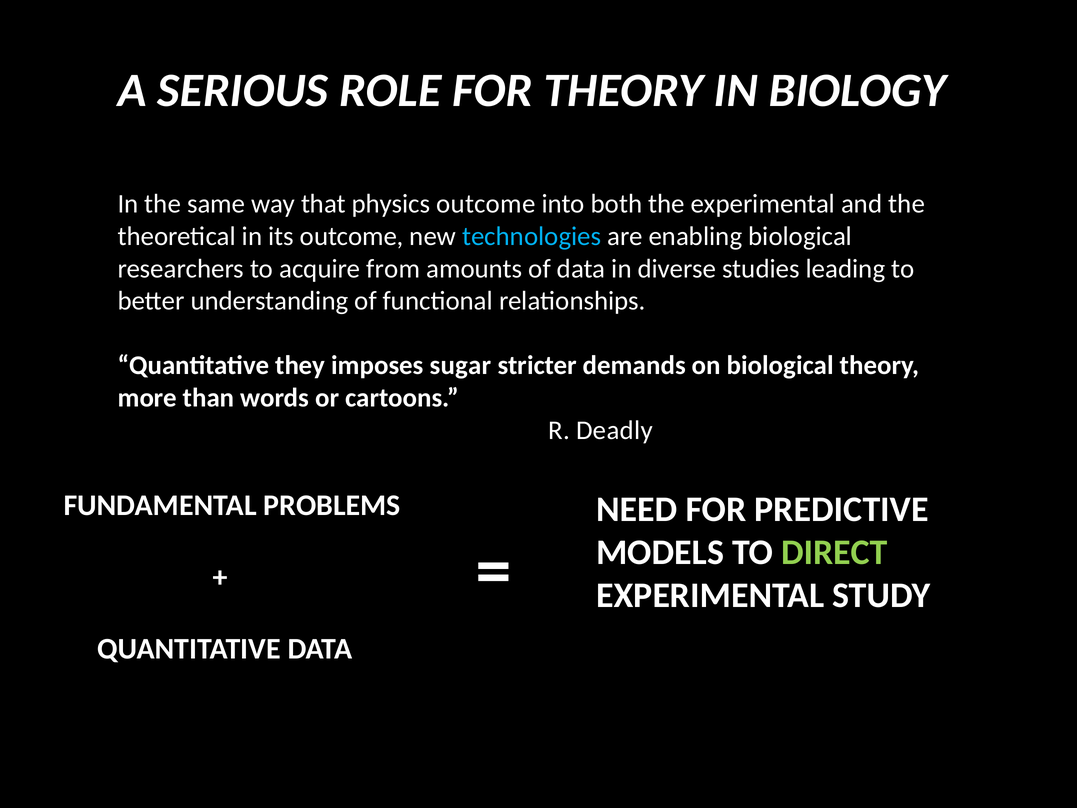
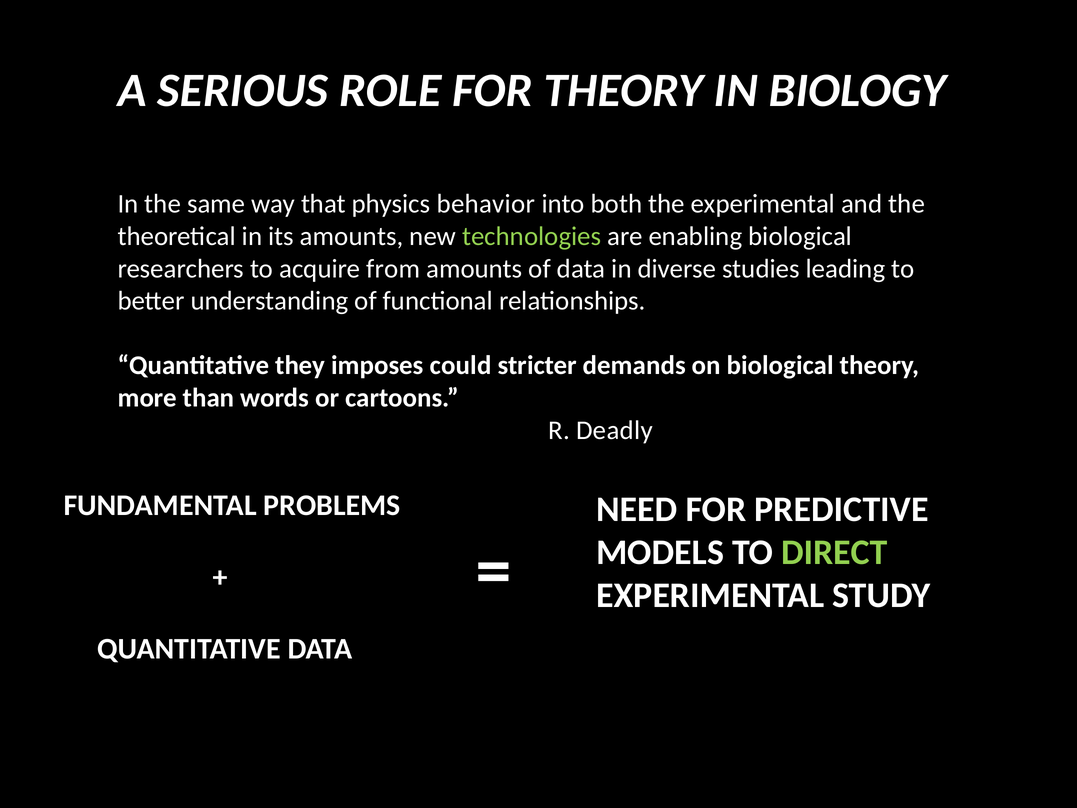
physics outcome: outcome -> behavior (486, 204)
its outcome: outcome -> amounts (352, 236)
technologies colour: light blue -> light green (532, 236)
sugar: sugar -> could (461, 365)
